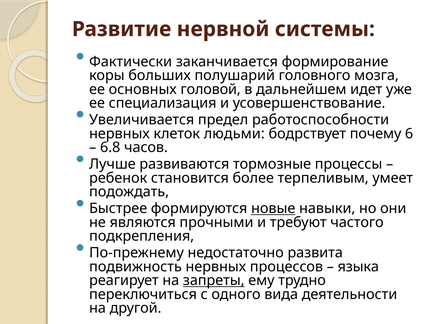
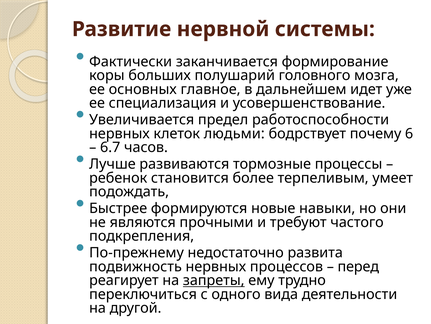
головой: головой -> главное (211, 89)
6.8: 6.8 -> 6.7 (110, 147)
новые underline: present -> none (273, 208)
языка: языка -> перед (358, 266)
